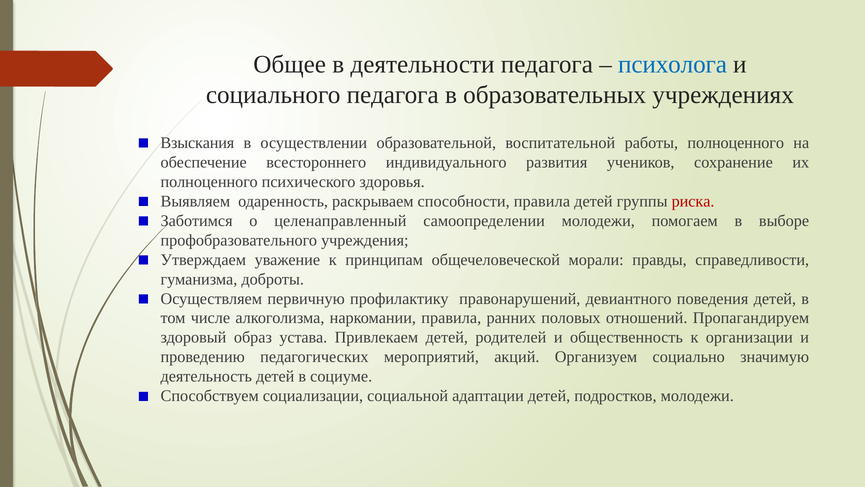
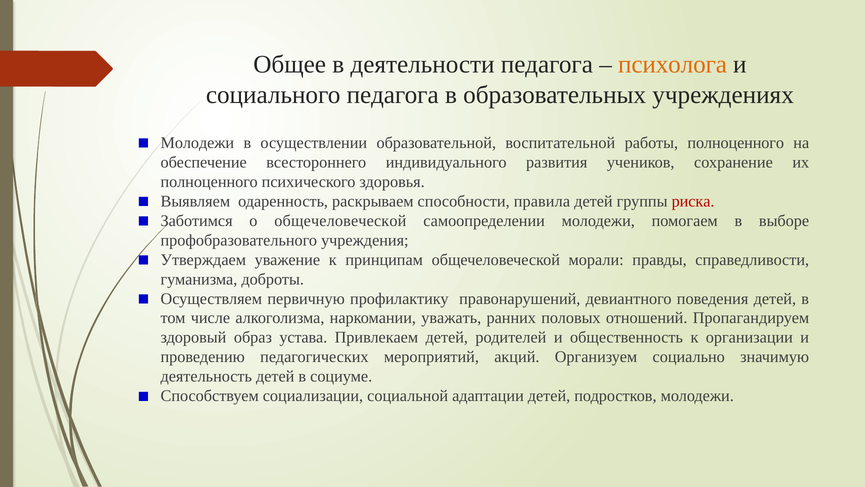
психолога colour: blue -> orange (673, 64)
Взыскания: Взыскания -> Молодежи (197, 143)
о целенаправленный: целенаправленный -> общечеловеческой (340, 221)
наркомании правила: правила -> уважать (451, 318)
